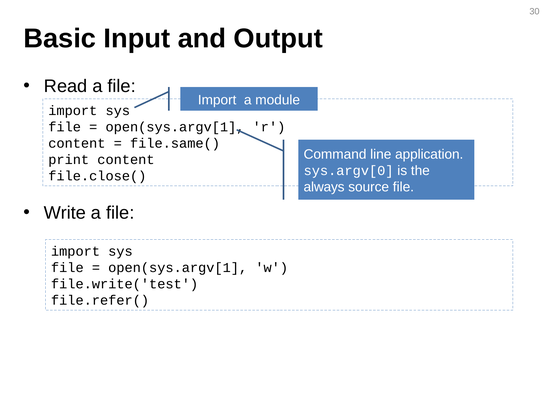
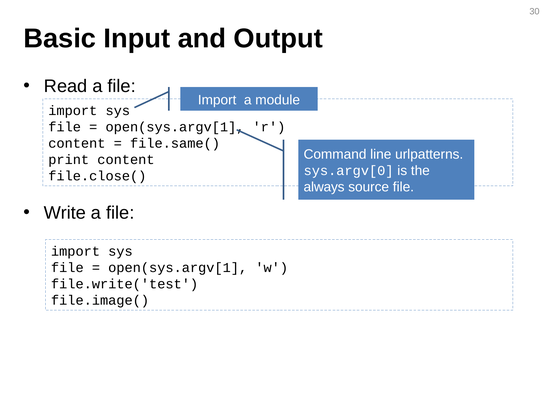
application: application -> urlpatterns (429, 155)
file.refer(: file.refer( -> file.image( (100, 301)
